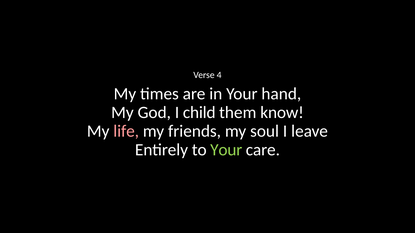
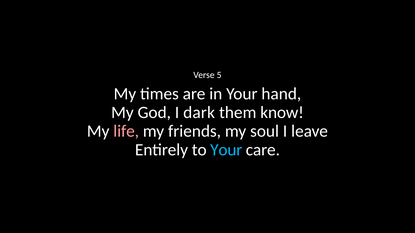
4: 4 -> 5 (219, 75)
child: child -> dark (199, 113)
Your colour: light green -> light blue (226, 150)
